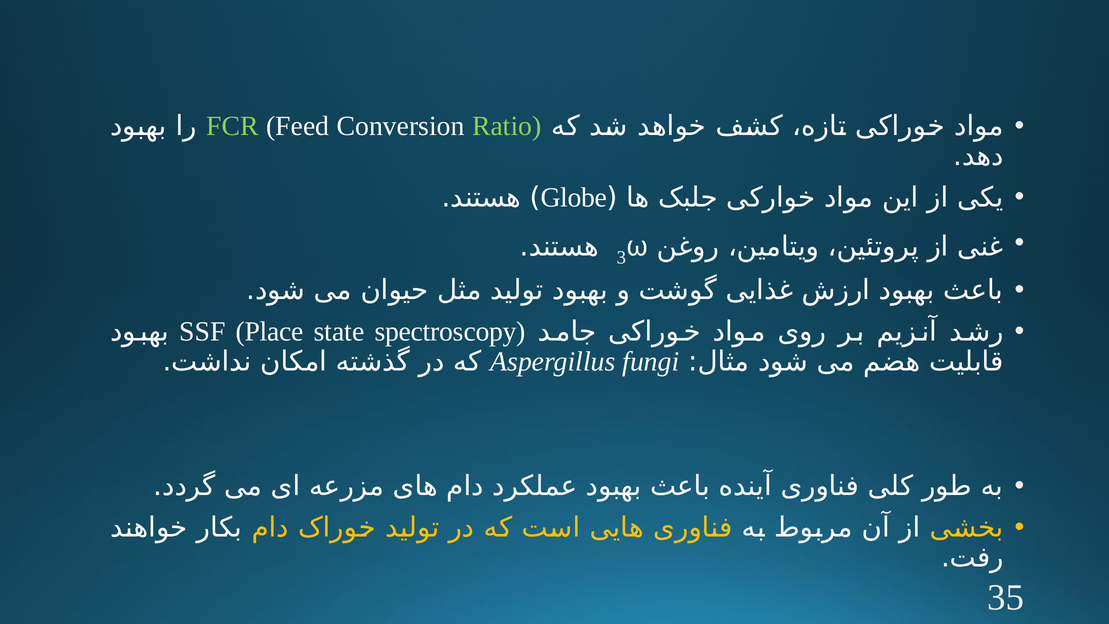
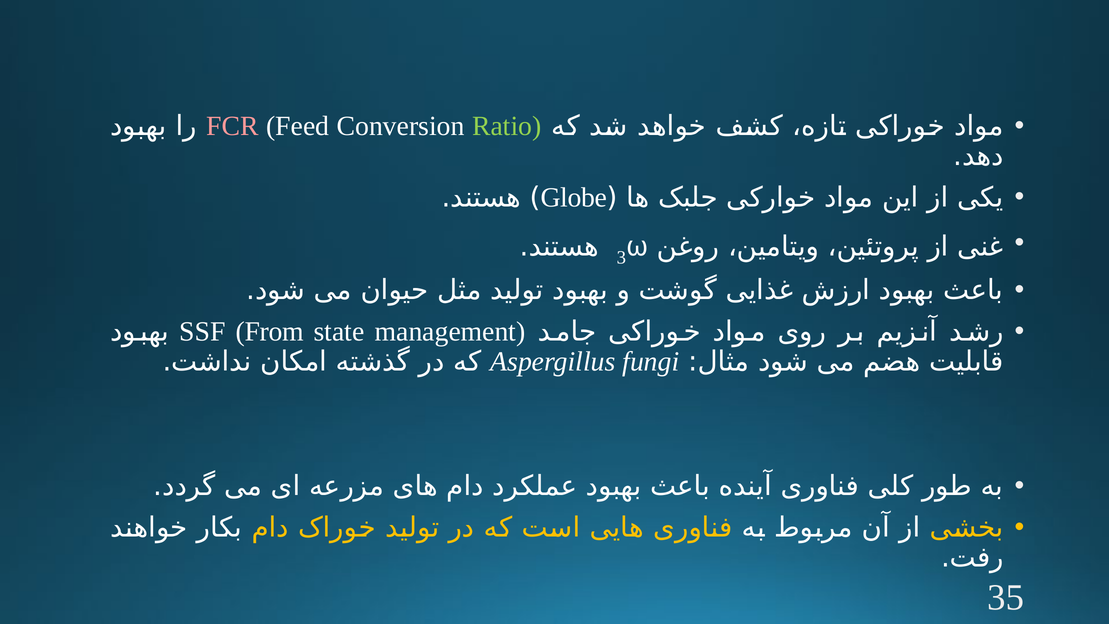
FCR colour: light green -> pink (232, 126)
Place: Place -> From (270, 332)
spectroscopy: spectroscopy -> management (450, 332)
